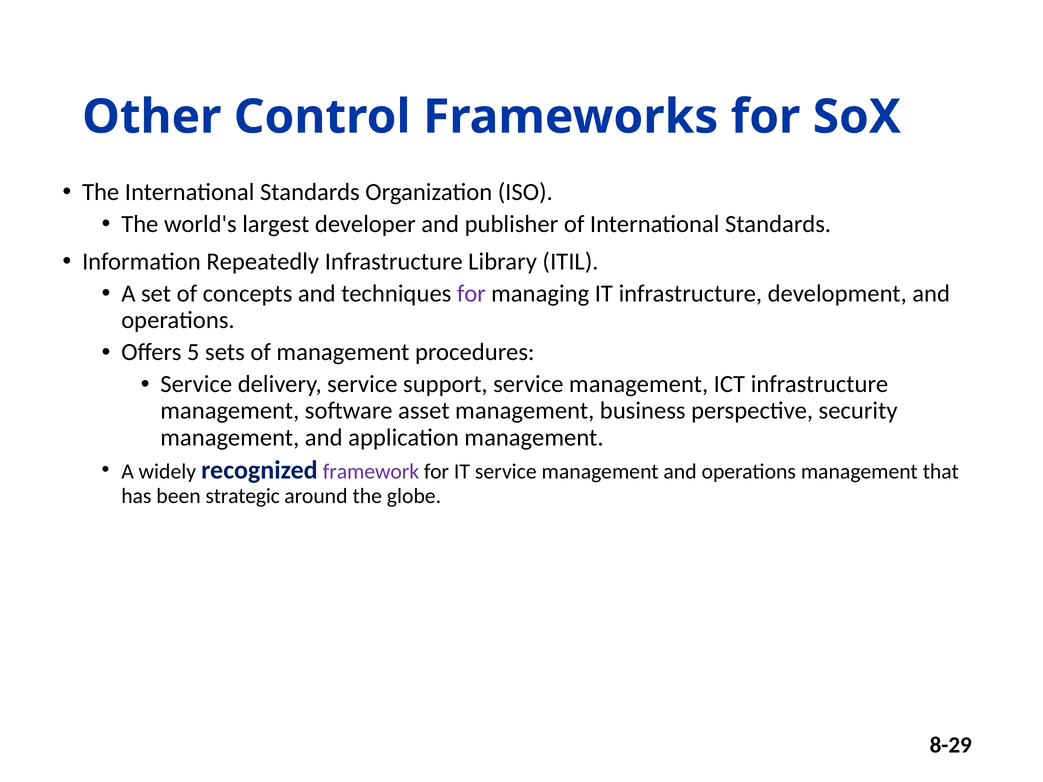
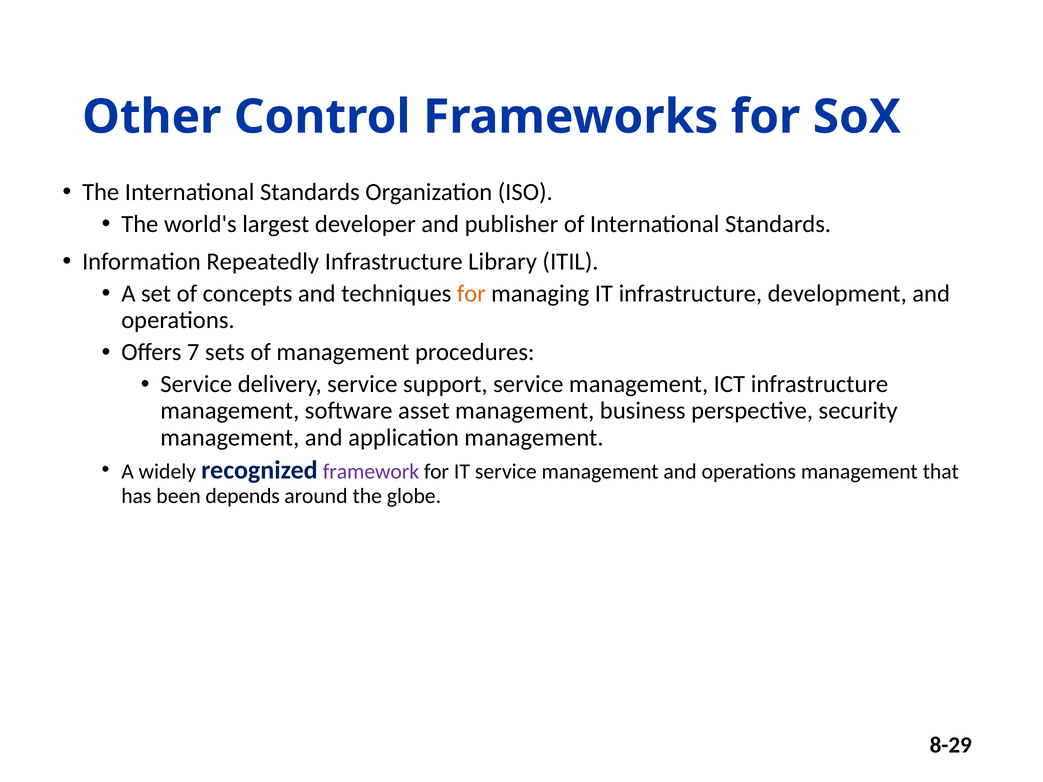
for colour: purple -> orange (471, 294)
5: 5 -> 7 (193, 352)
strategic: strategic -> depends (243, 496)
